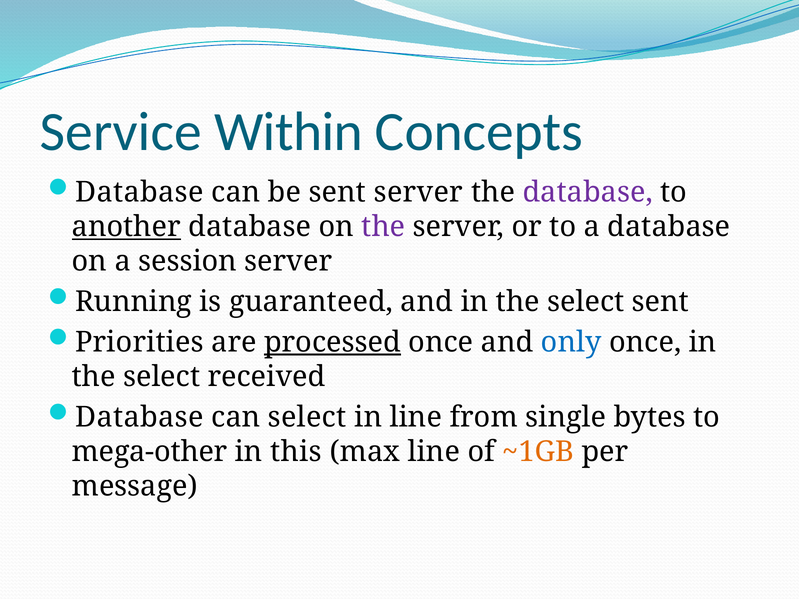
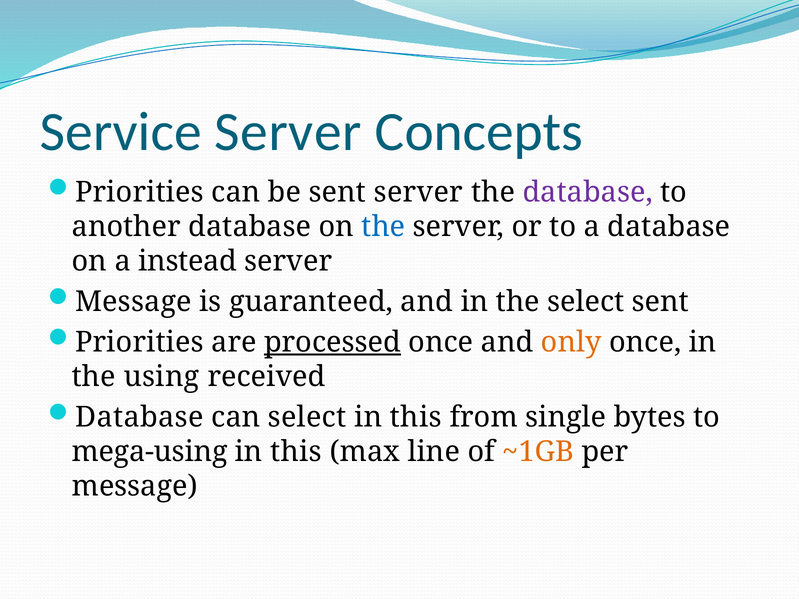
Service Within: Within -> Server (288, 132)
Database: Database -> Priorities (140, 192)
another underline: present -> none (126, 227)
the colour: purple -> blue (383, 227)
session: session -> instead (188, 262)
Running: Running -> Message (133, 302)
only colour: blue -> orange (571, 342)
select: select -> using (162, 377)
line: line -> this (416, 417)
mega-other: mega-other -> mega-using (150, 452)
